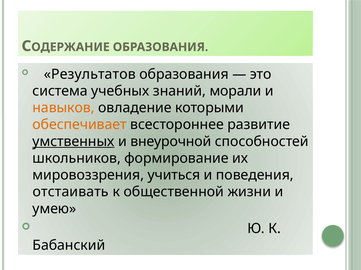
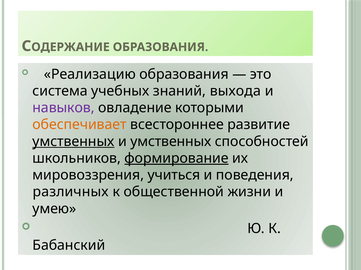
Результатов: Результатов -> Реализацию (90, 74)
морали: морали -> выхода (235, 91)
навыков colour: orange -> purple (63, 108)
и внеурочной: внеурочной -> умственных (171, 142)
формирование underline: none -> present (176, 159)
отстаивать: отстаивать -> различных (71, 192)
